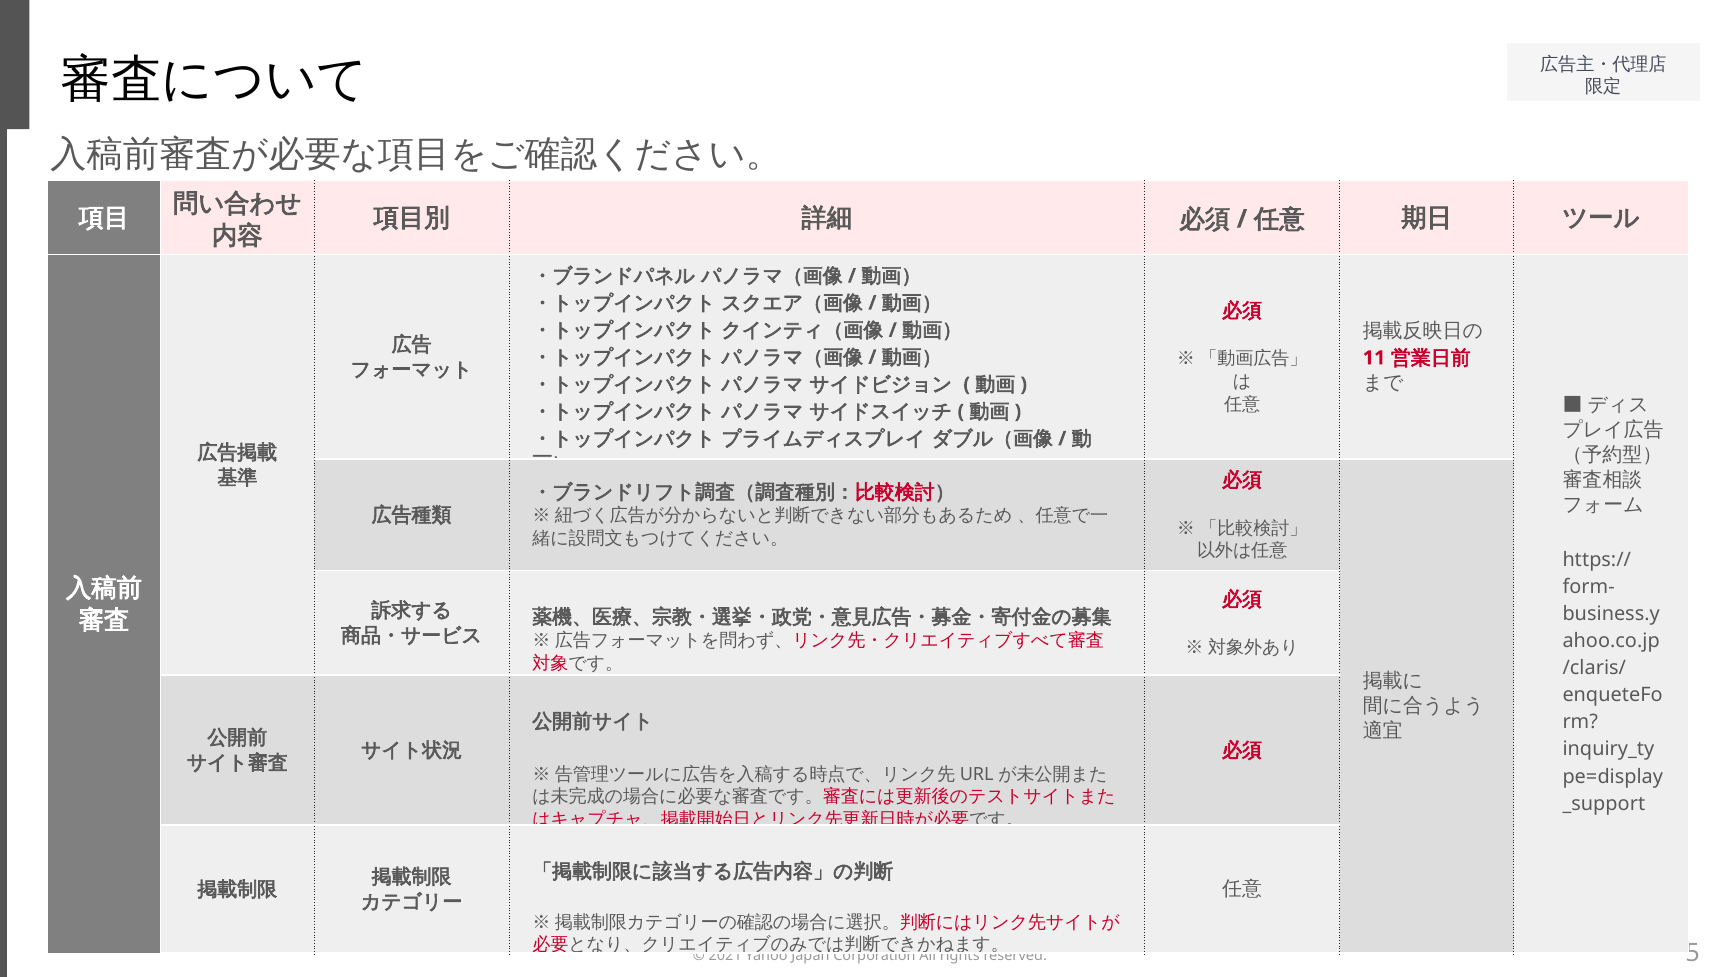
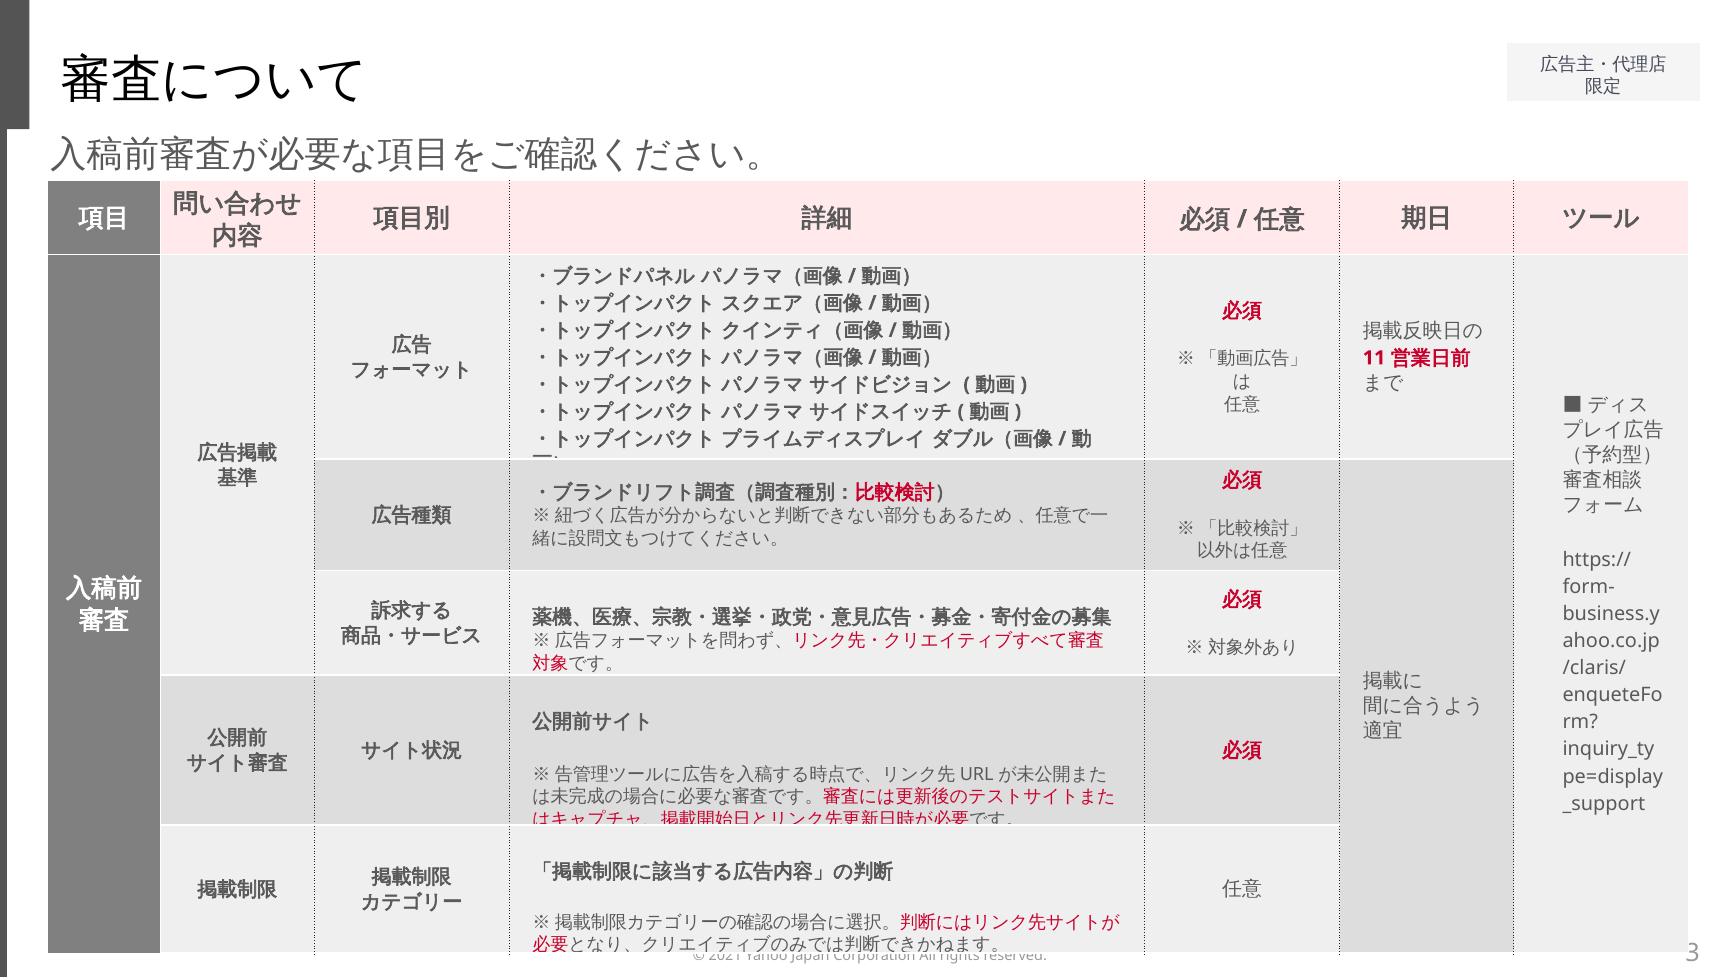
5: 5 -> 3 (1692, 952)
